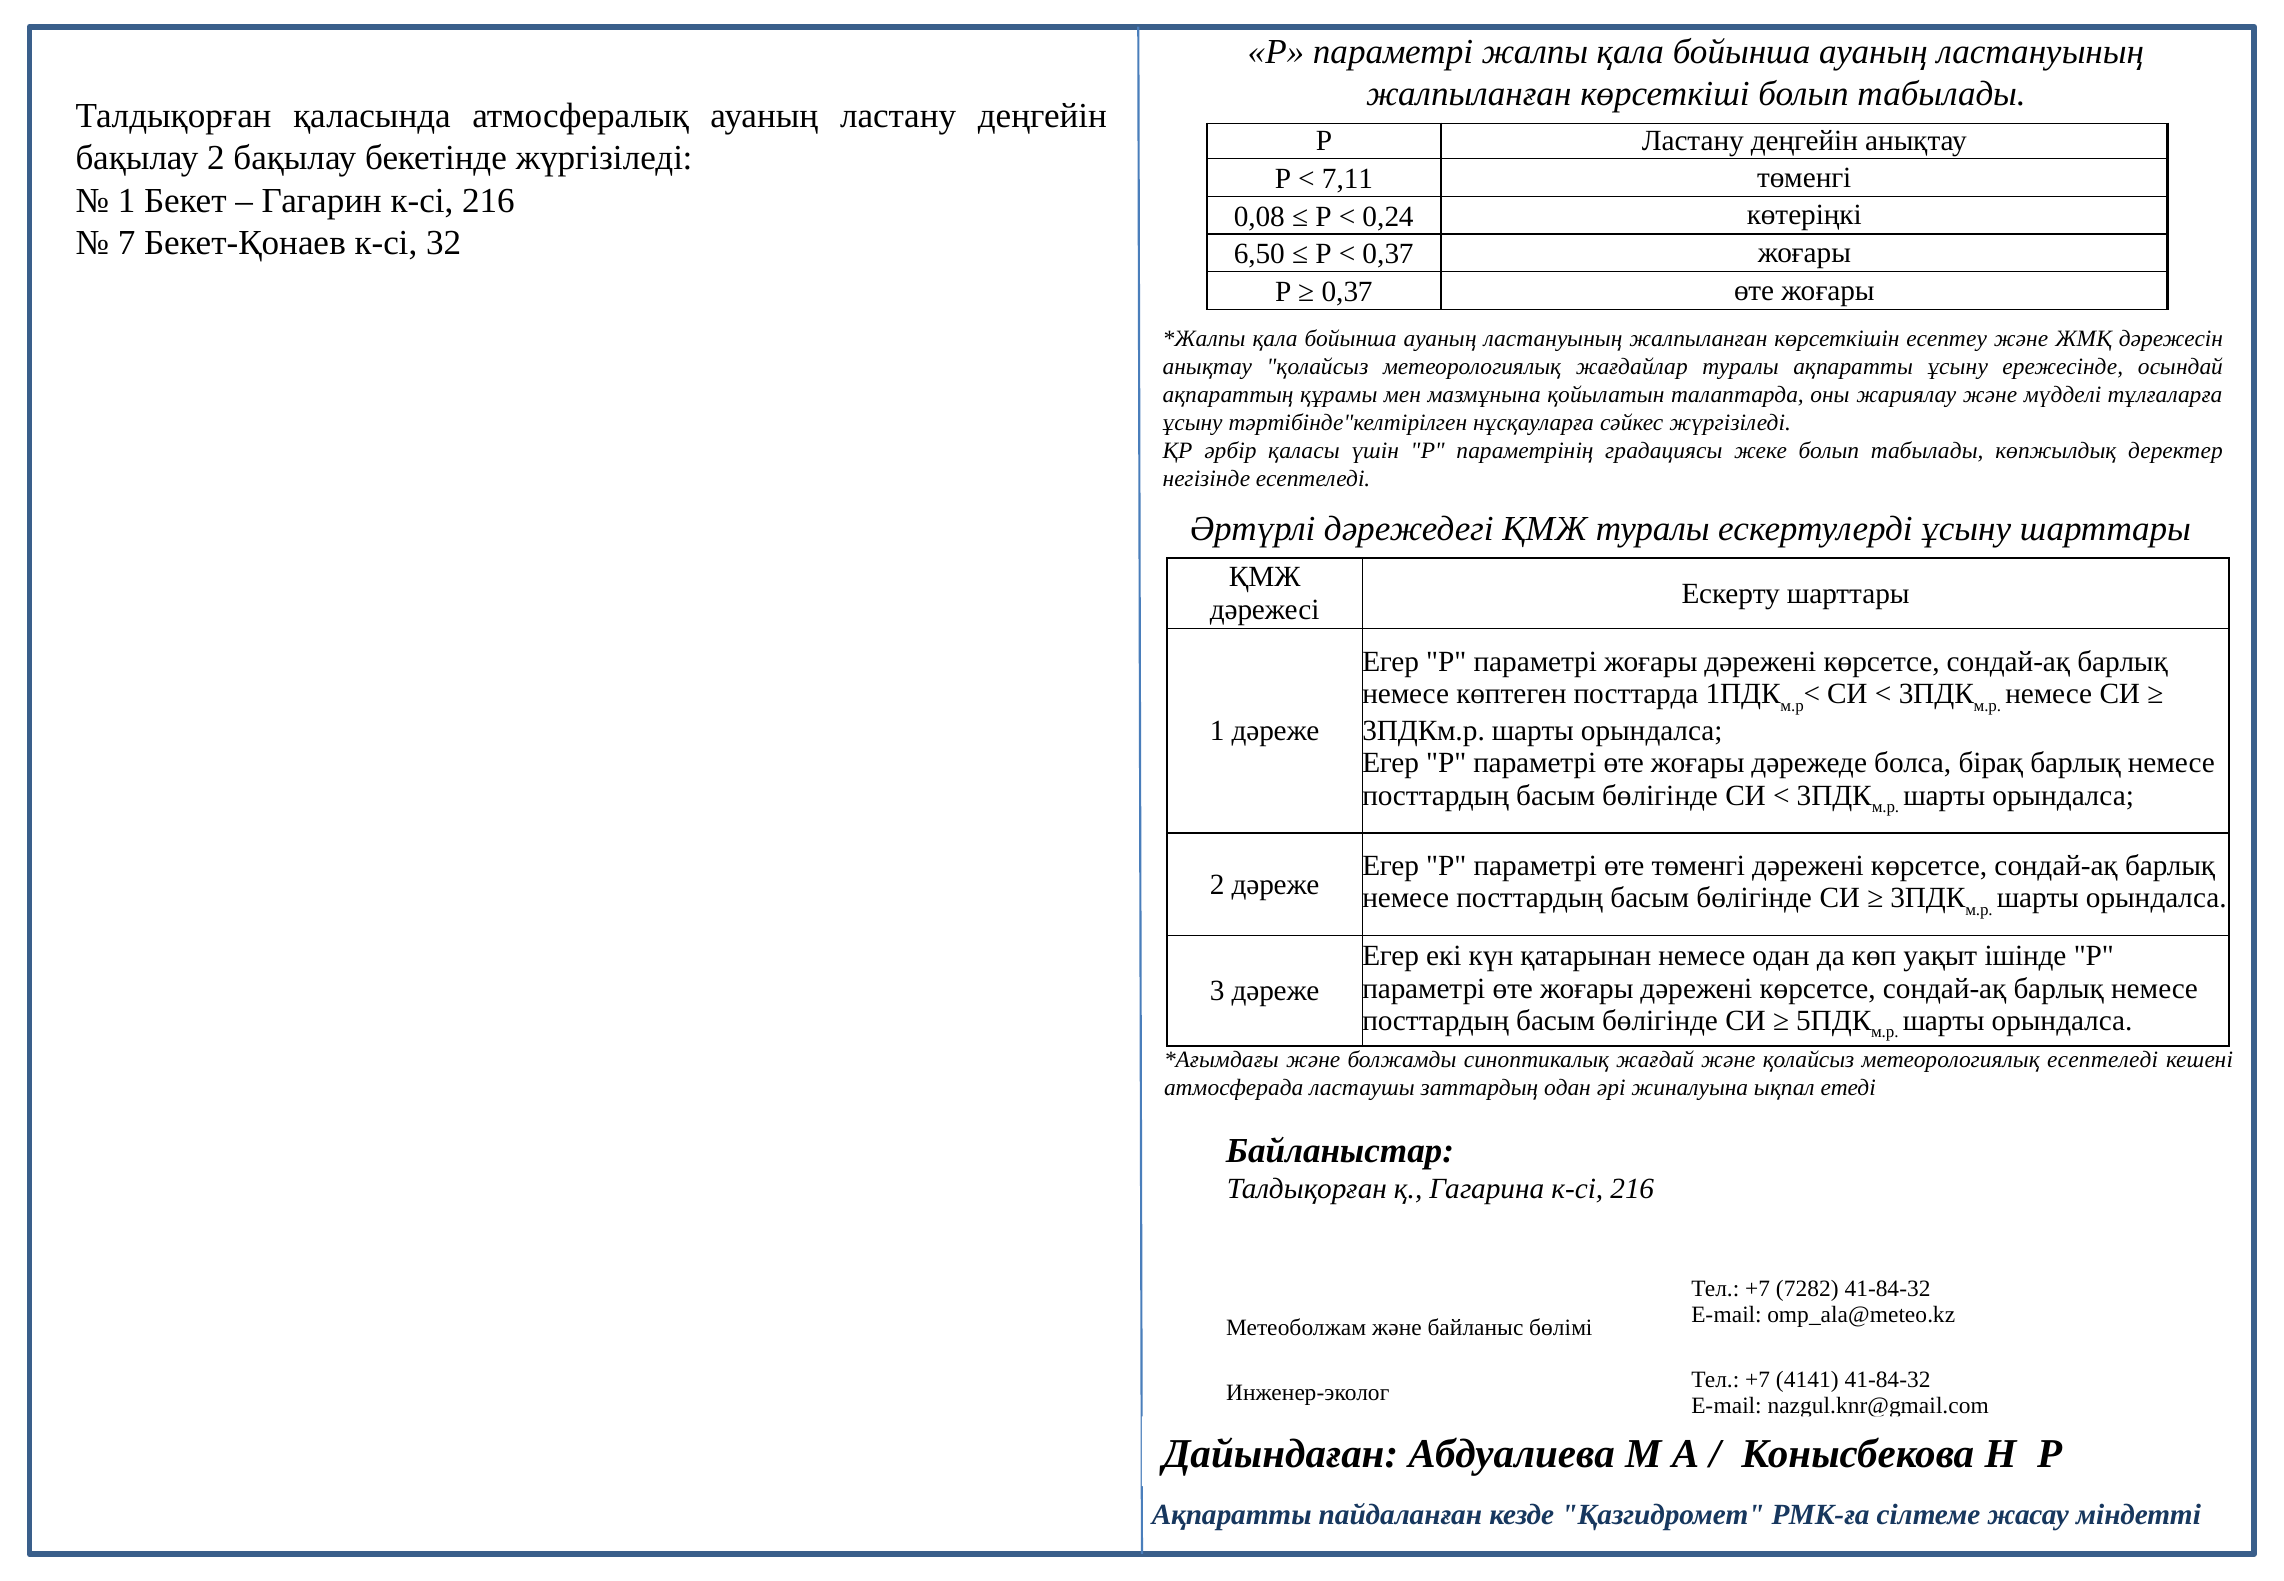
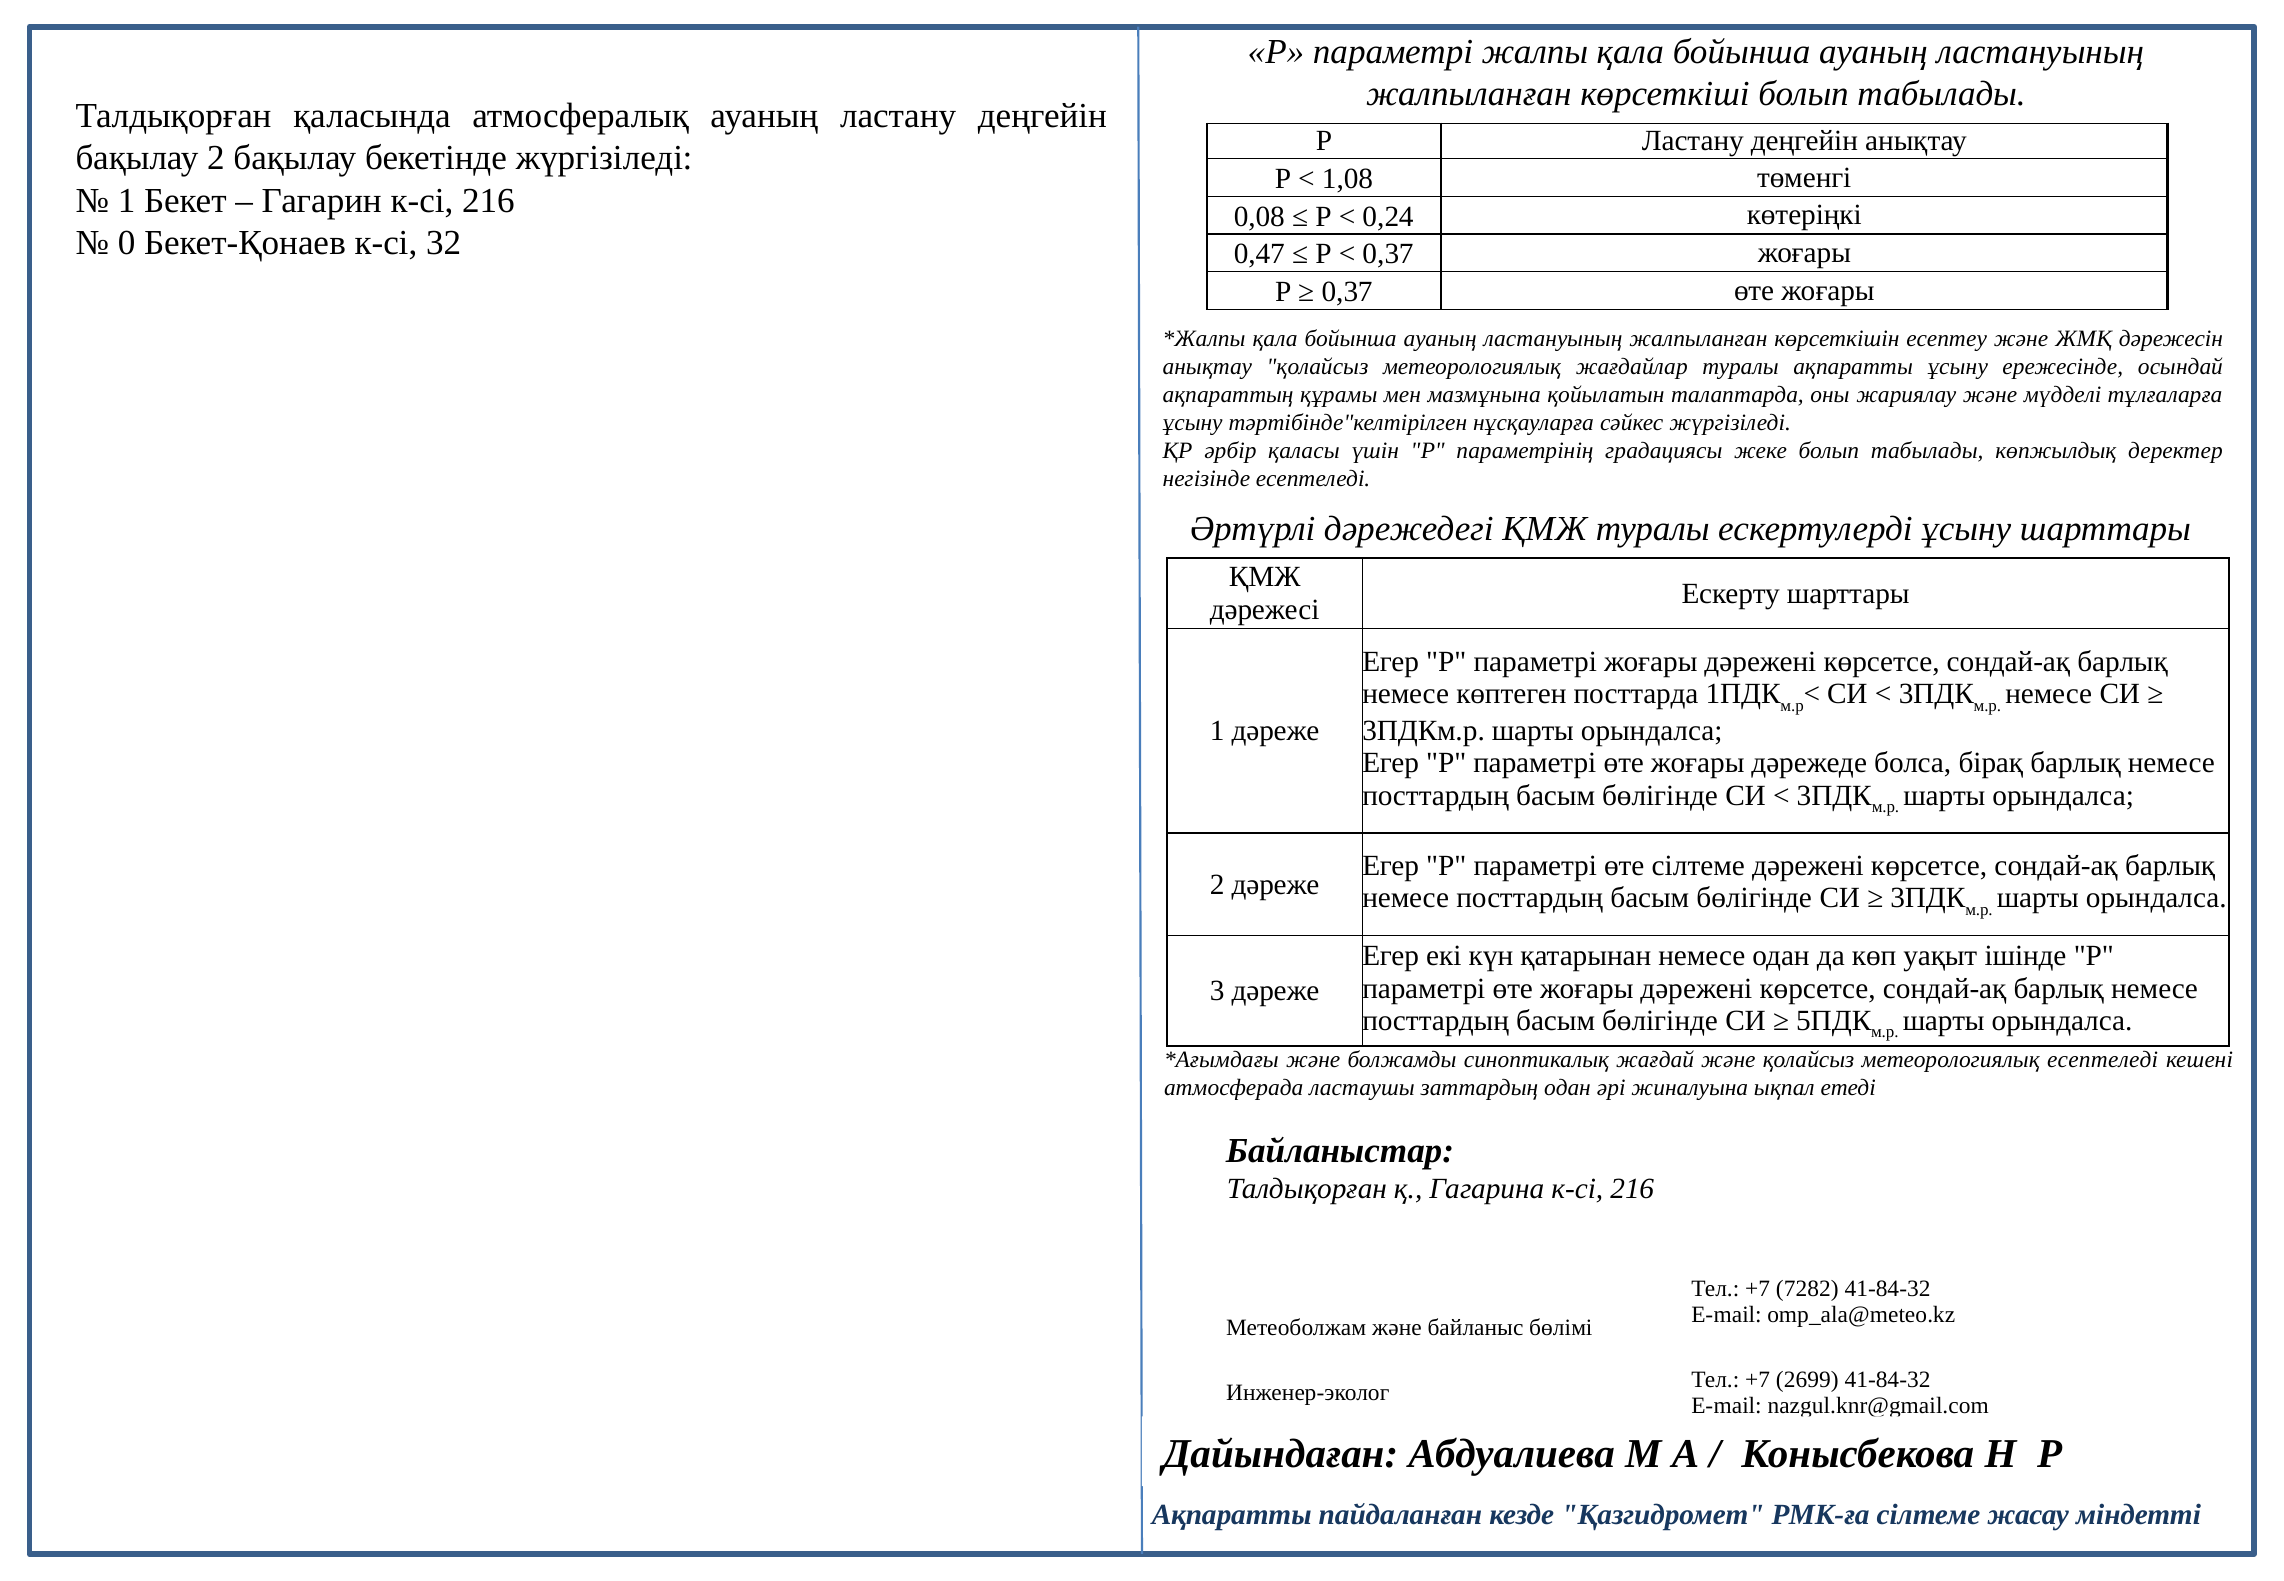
7,11: 7,11 -> 1,08 (1347, 179)
7: 7 -> 0 (127, 243)
6,50: 6,50 -> 0,47 (1259, 254)
өте төменгі: төменгі -> сілтеме (1698, 866)
4141: 4141 -> 2699 (1807, 1380)
